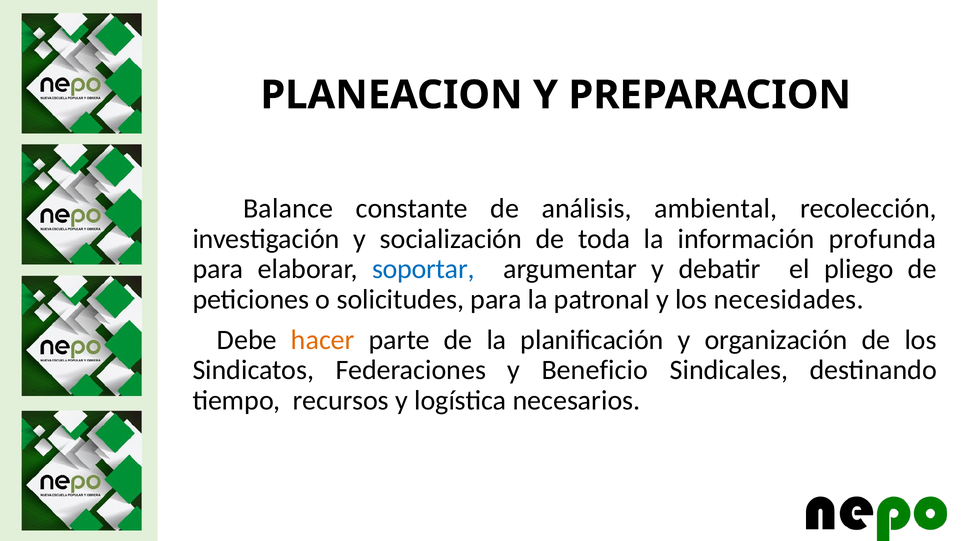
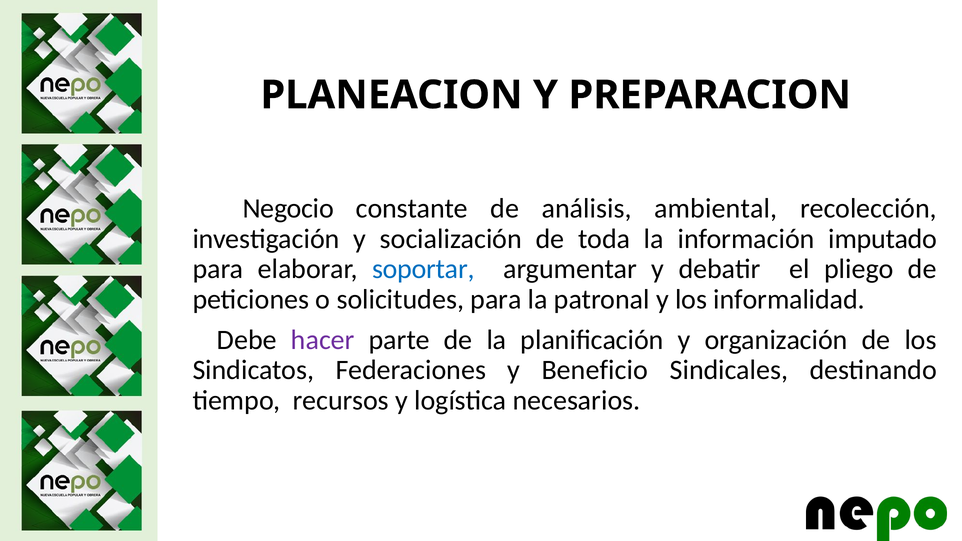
Balance: Balance -> Negocio (288, 209)
profunda: profunda -> imputado (883, 239)
necesidades: necesidades -> informalidad (789, 300)
hacer colour: orange -> purple (323, 340)
